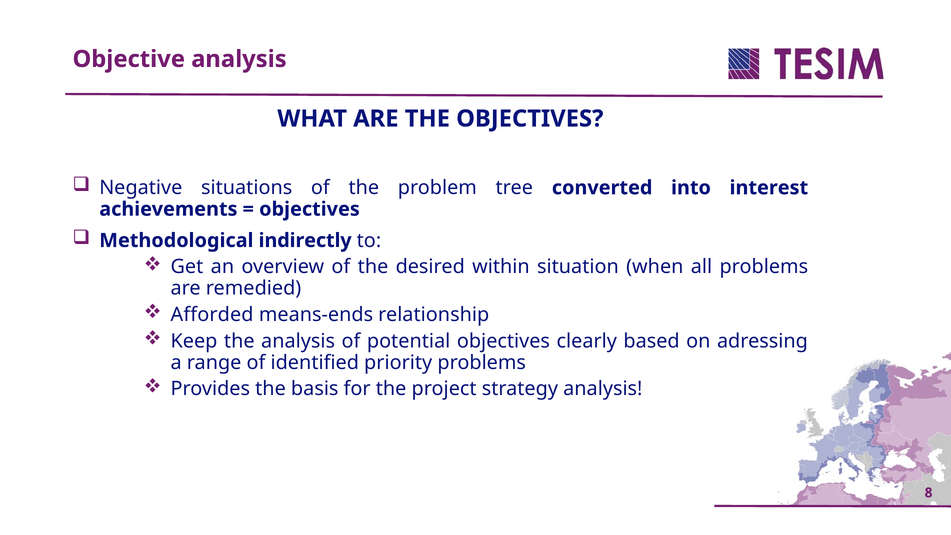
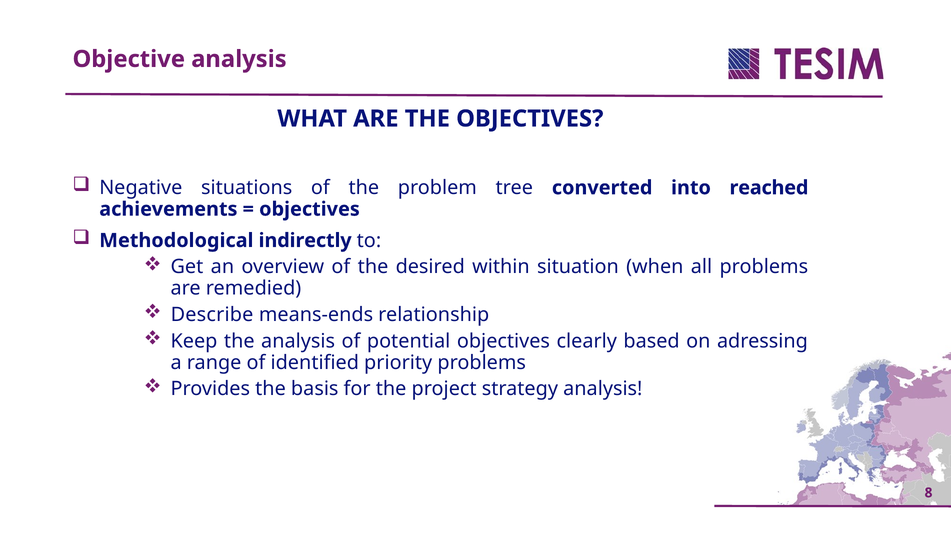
interest: interest -> reached (769, 188)
Afforded: Afforded -> Describe (212, 315)
